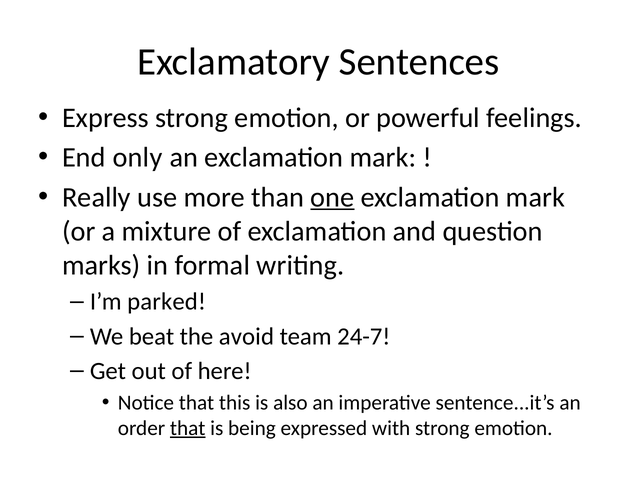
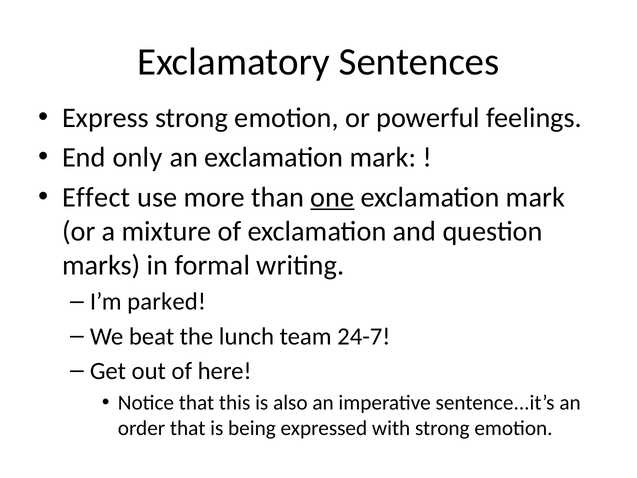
Really: Really -> Effect (96, 197)
avoid: avoid -> lunch (246, 336)
that underline: present -> none (188, 428)
